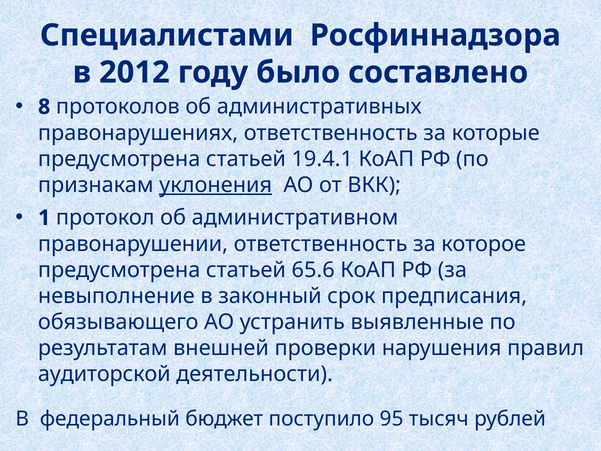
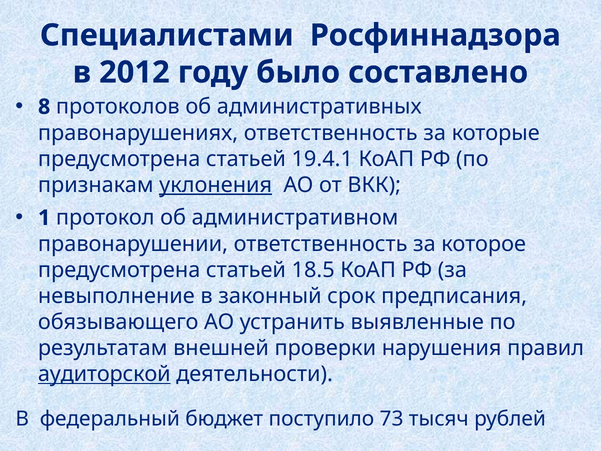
65.6: 65.6 -> 18.5 (313, 270)
аудиторской underline: none -> present (104, 374)
95: 95 -> 73 (392, 418)
